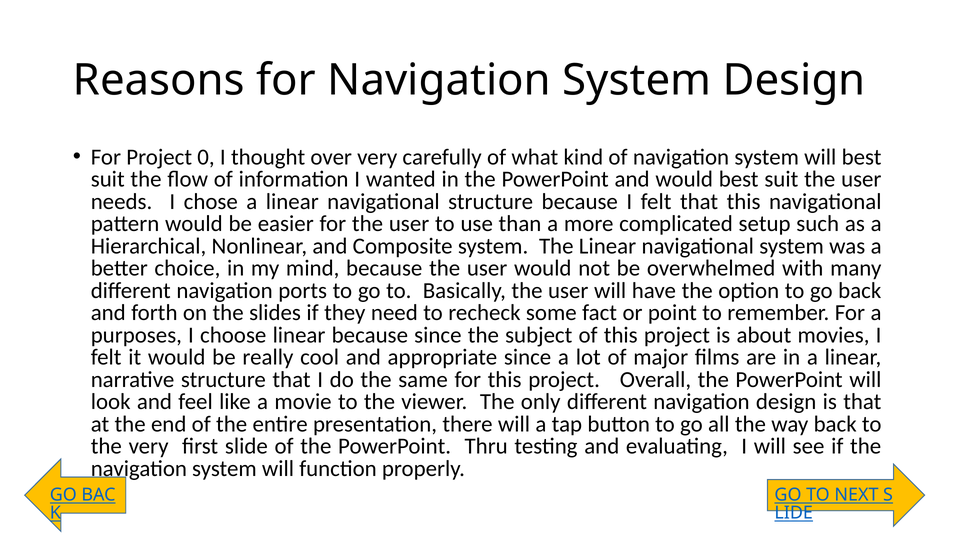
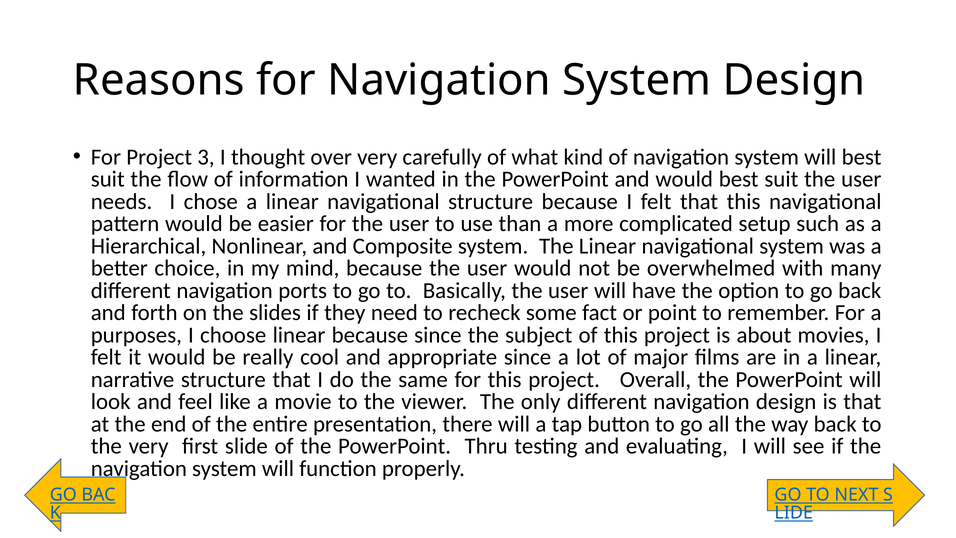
0: 0 -> 3 (206, 157)
